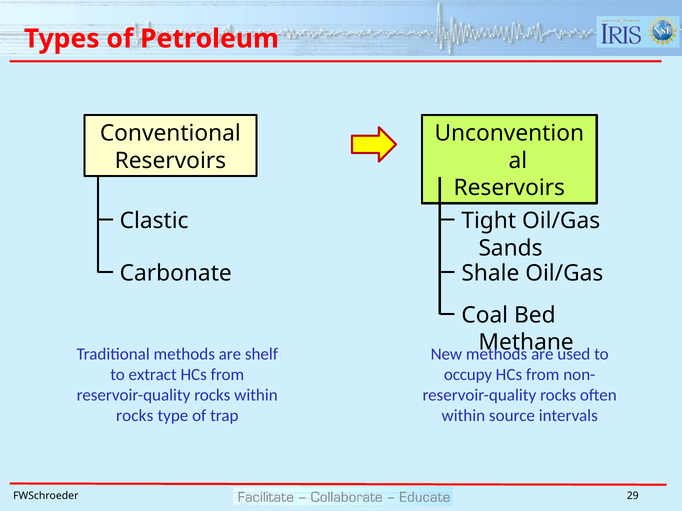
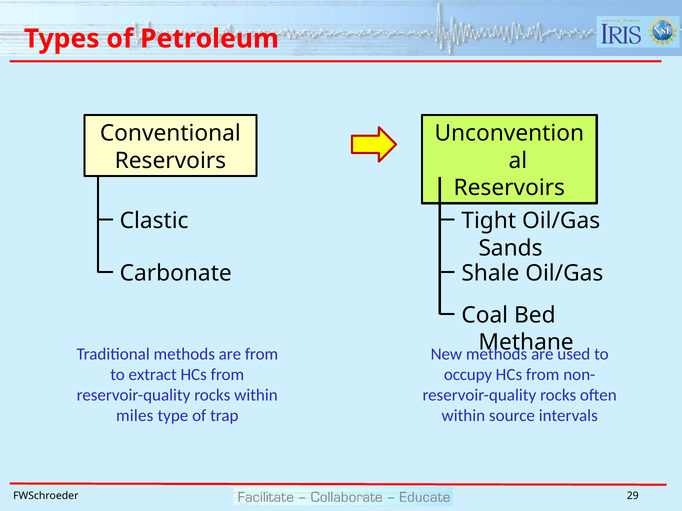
are shelf: shelf -> from (262, 354)
rocks: rocks -> miles (135, 416)
